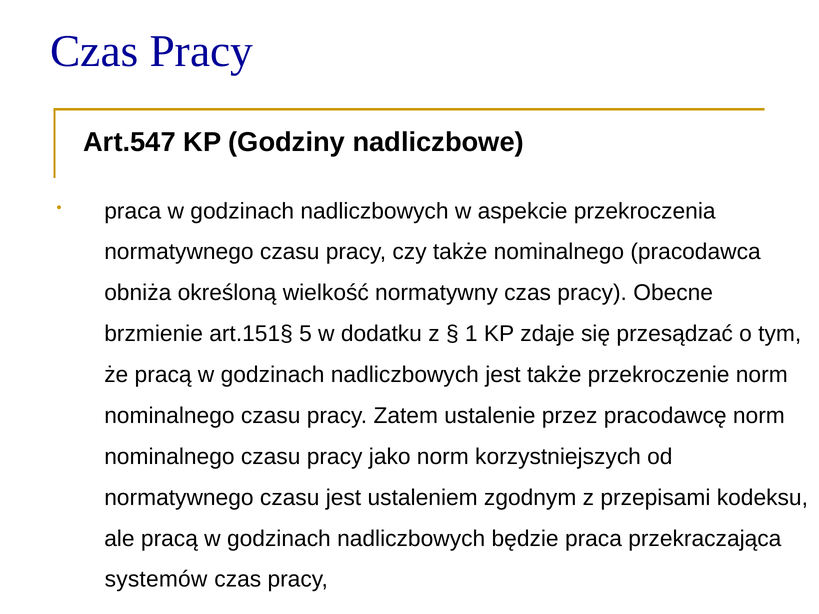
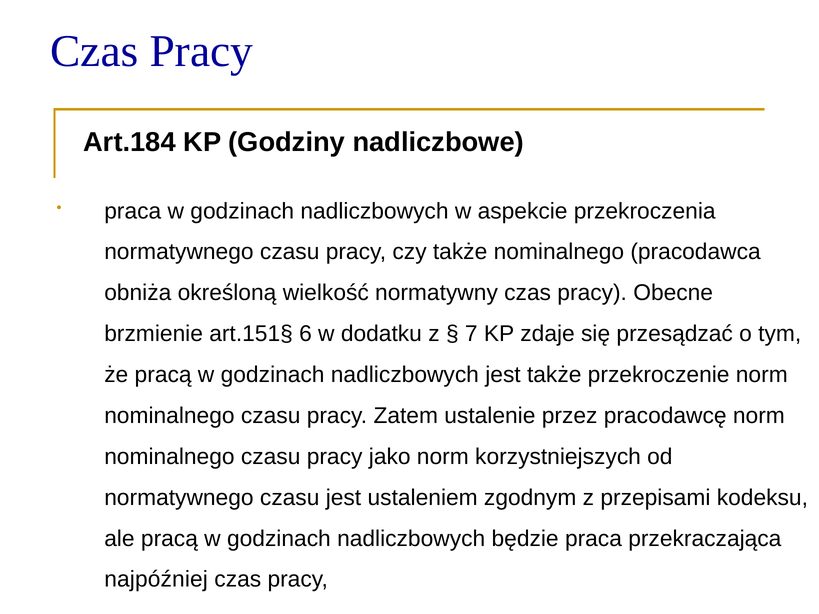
Art.547: Art.547 -> Art.184 (129, 142)
5: 5 -> 6 (305, 334)
1: 1 -> 7 (471, 334)
systemów: systemów -> najpóźniej (156, 580)
